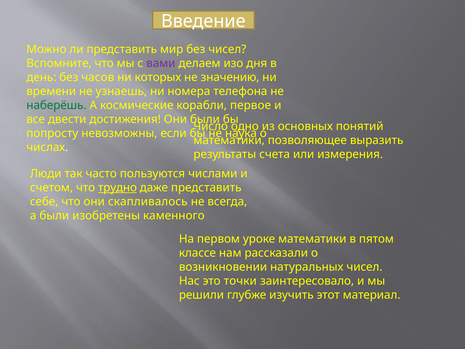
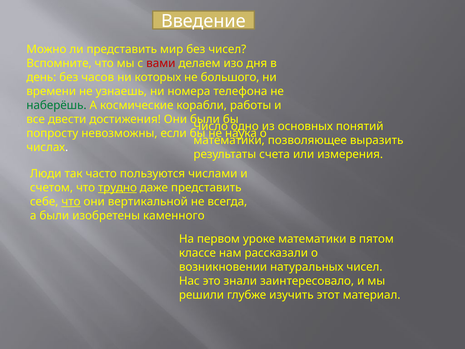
вами colour: purple -> red (161, 63)
значению: значению -> большого (230, 77)
первое: первое -> работы (251, 105)
что underline: none -> present (71, 201)
скапливалось: скапливалось -> вертикальной (148, 201)
точки: точки -> знали (240, 281)
